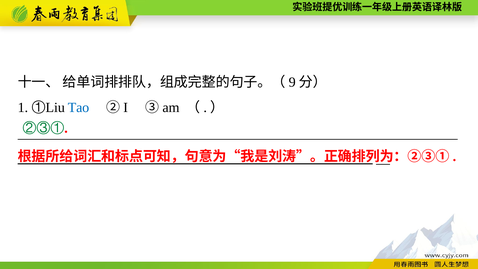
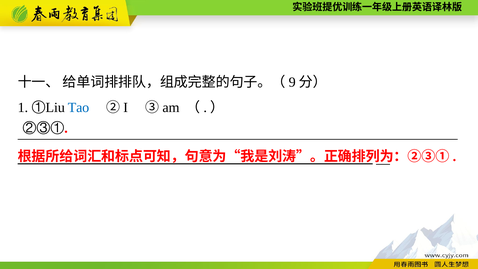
②③① colour: green -> black (43, 128)
